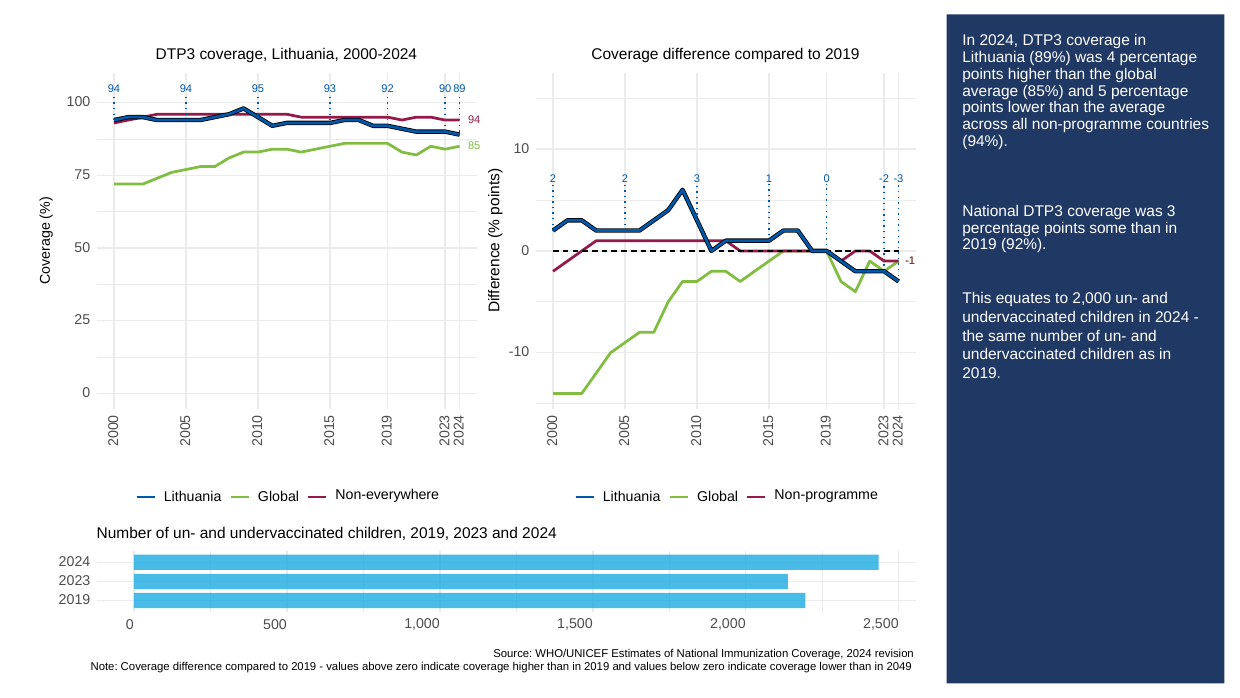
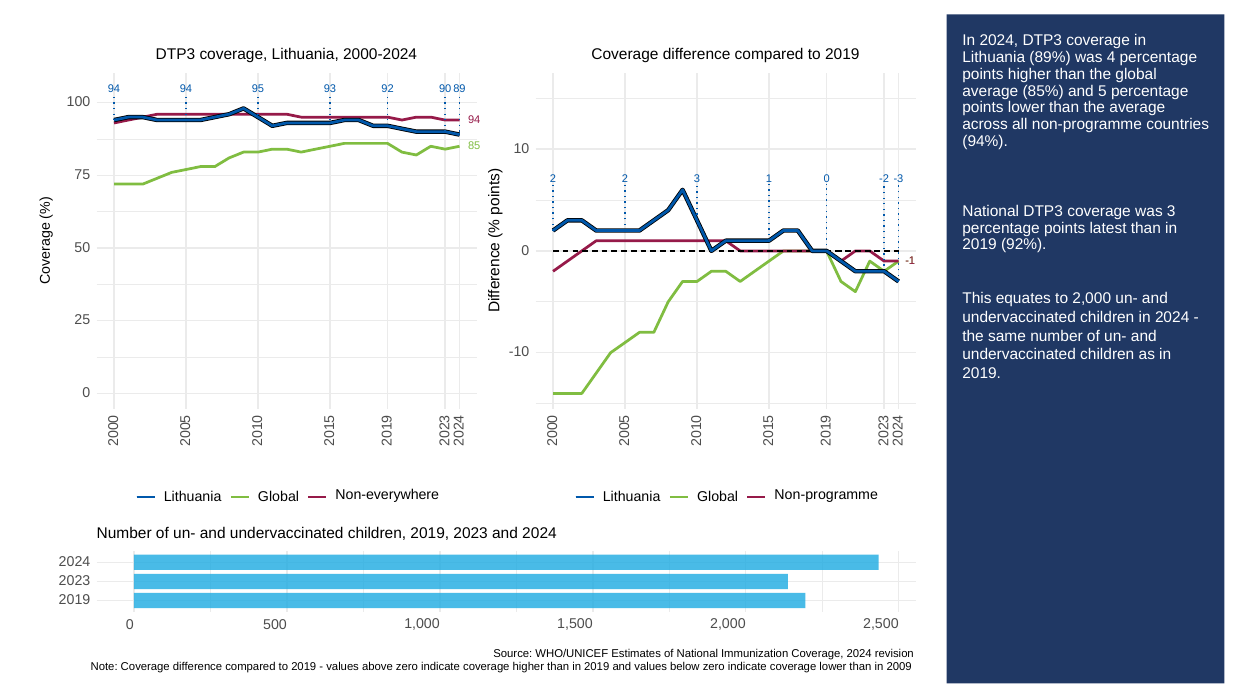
some: some -> latest (1108, 228)
2049: 2049 -> 2009 (899, 666)
